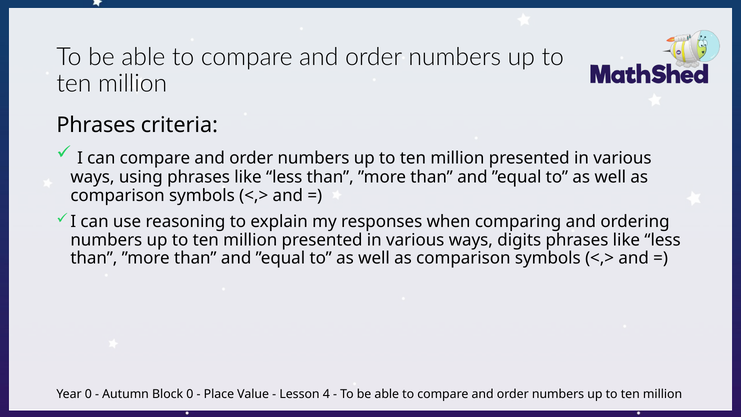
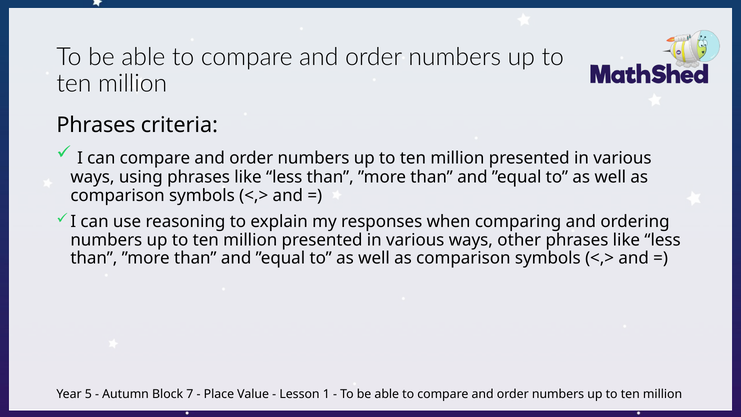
digits: digits -> other (519, 240)
Year 0: 0 -> 5 (88, 394)
Block 0: 0 -> 7 (190, 394)
4: 4 -> 1 (326, 394)
